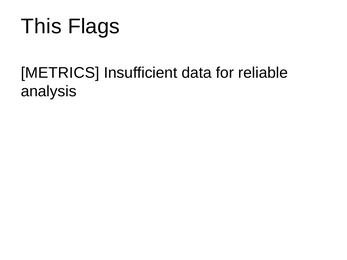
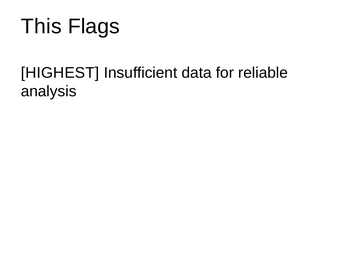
METRICS: METRICS -> HIGHEST (60, 73)
